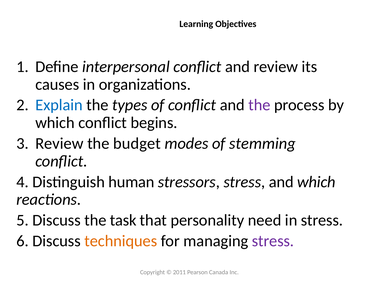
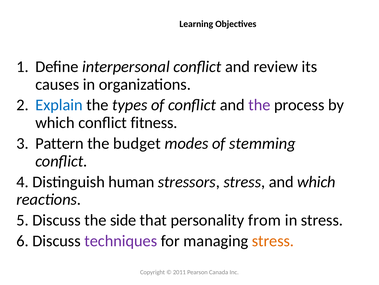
begins: begins -> fitness (154, 122)
Review: Review -> Pattern (60, 143)
task: task -> side (123, 220)
need: need -> from (265, 220)
techniques colour: orange -> purple (121, 240)
stress colour: purple -> orange (273, 240)
